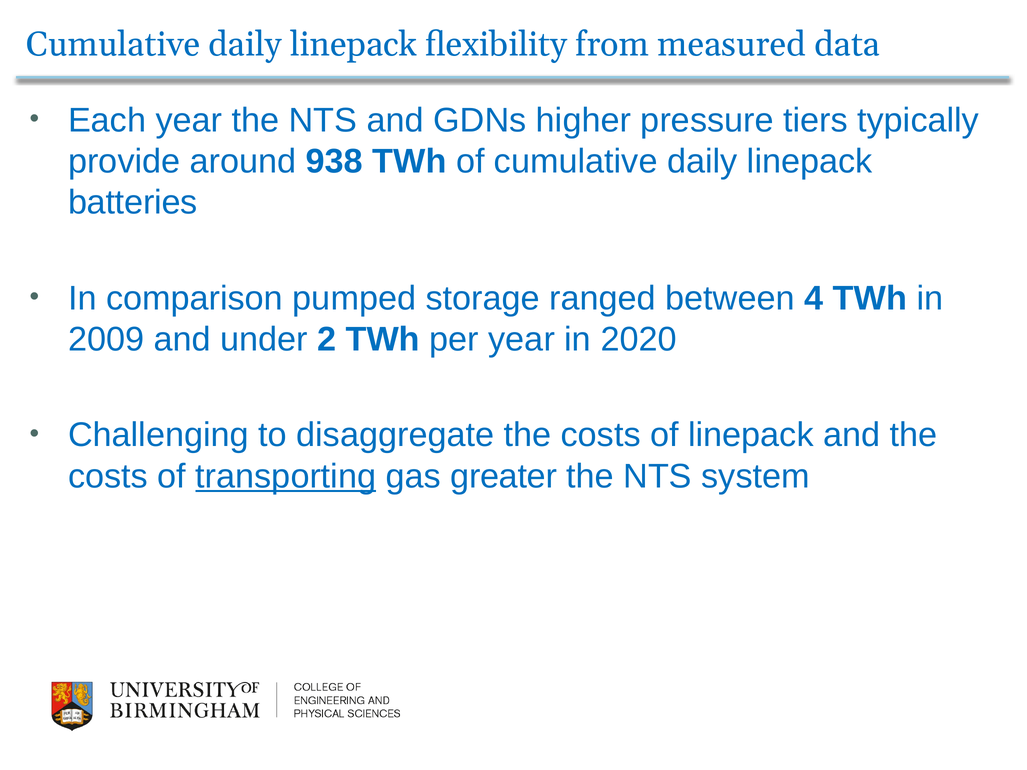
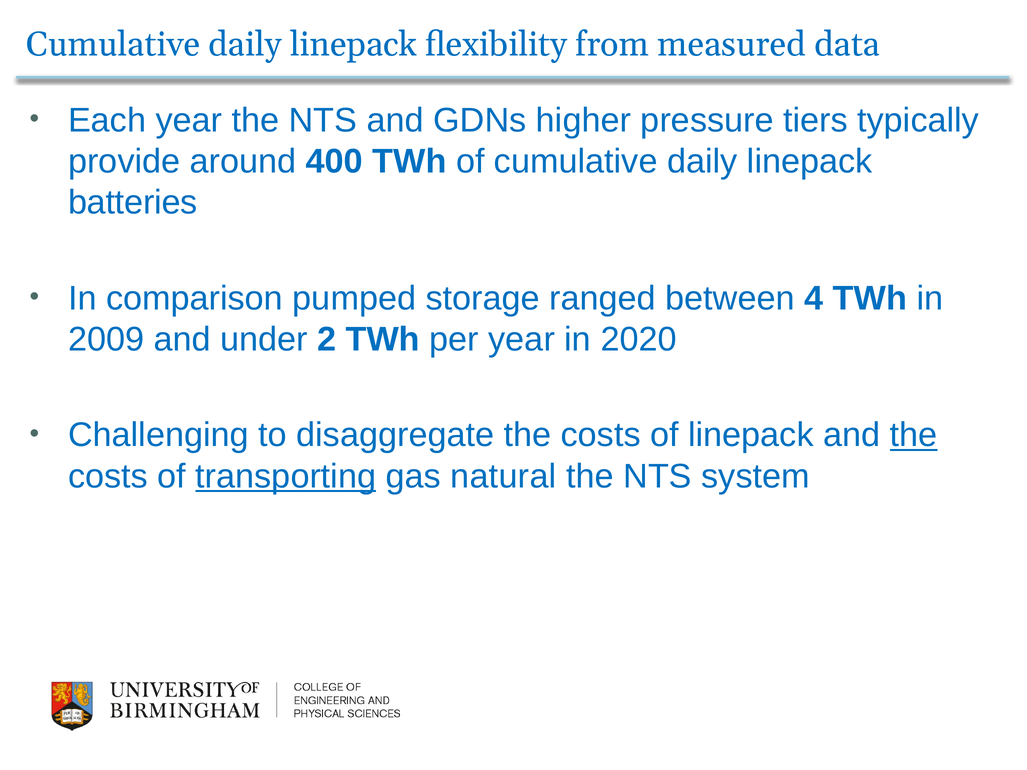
938: 938 -> 400 (334, 161)
the underline: none -> present (914, 435)
greater: greater -> natural (503, 476)
